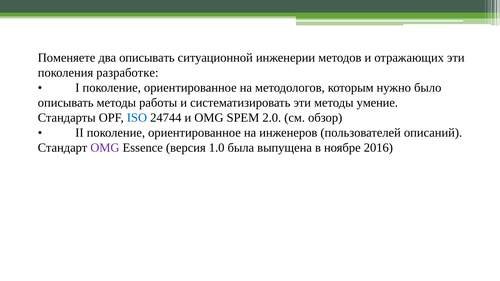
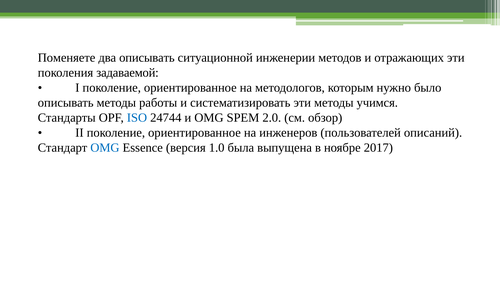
разработке: разработке -> задаваемой (128, 73)
умение: умение -> учимся (377, 103)
OMG colour: purple -> blue (105, 148)
2016: 2016 -> 2017 (378, 148)
